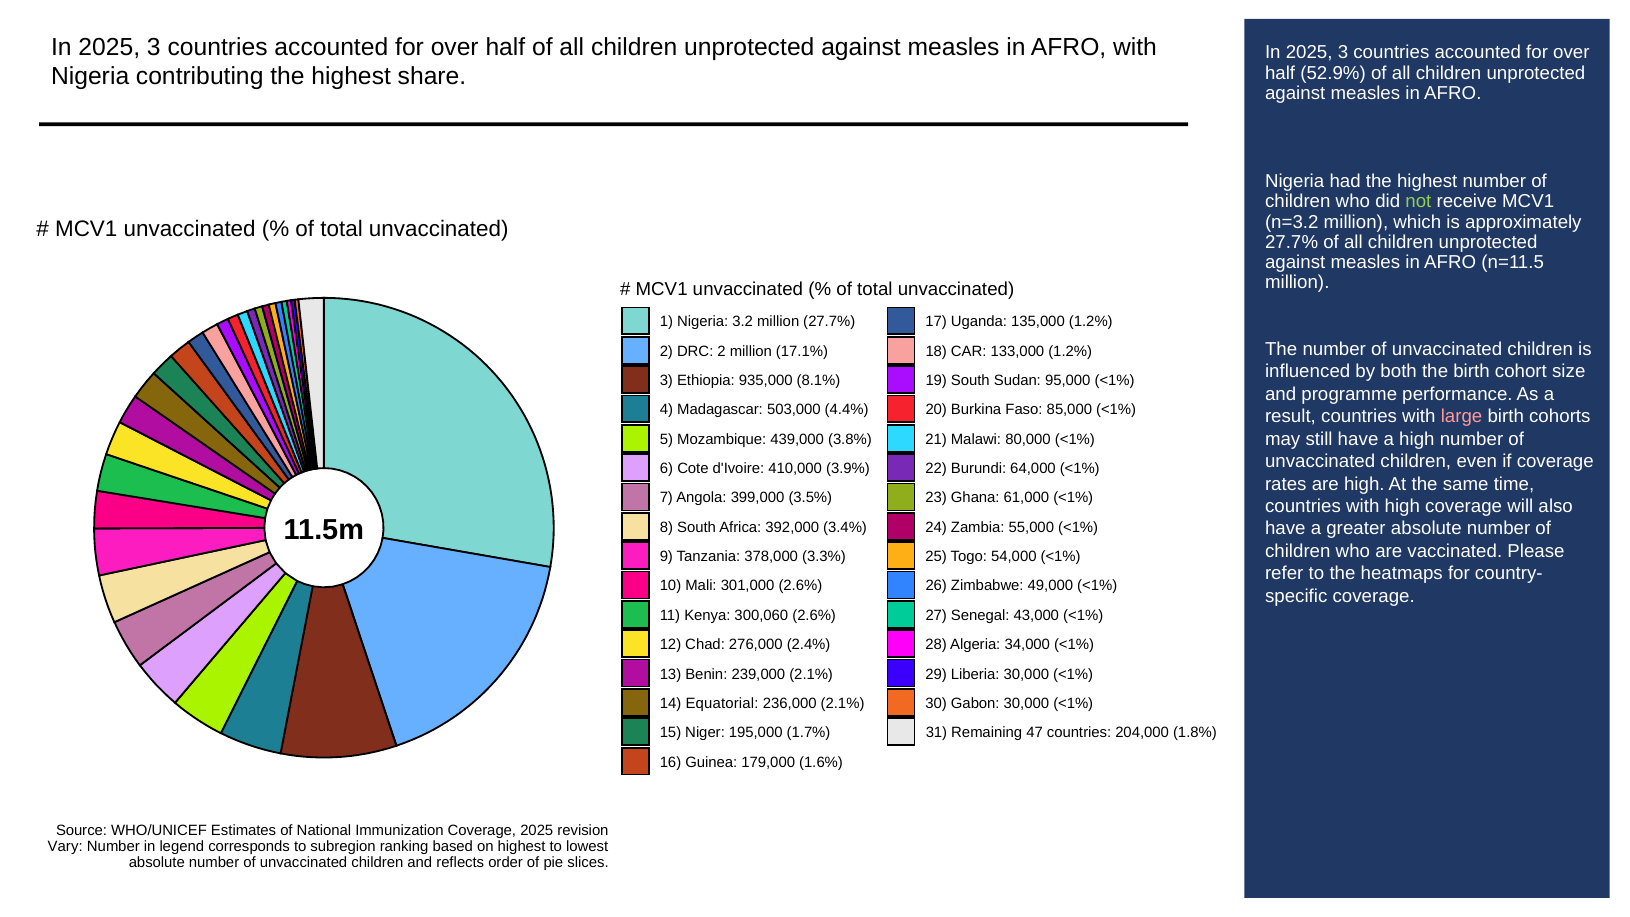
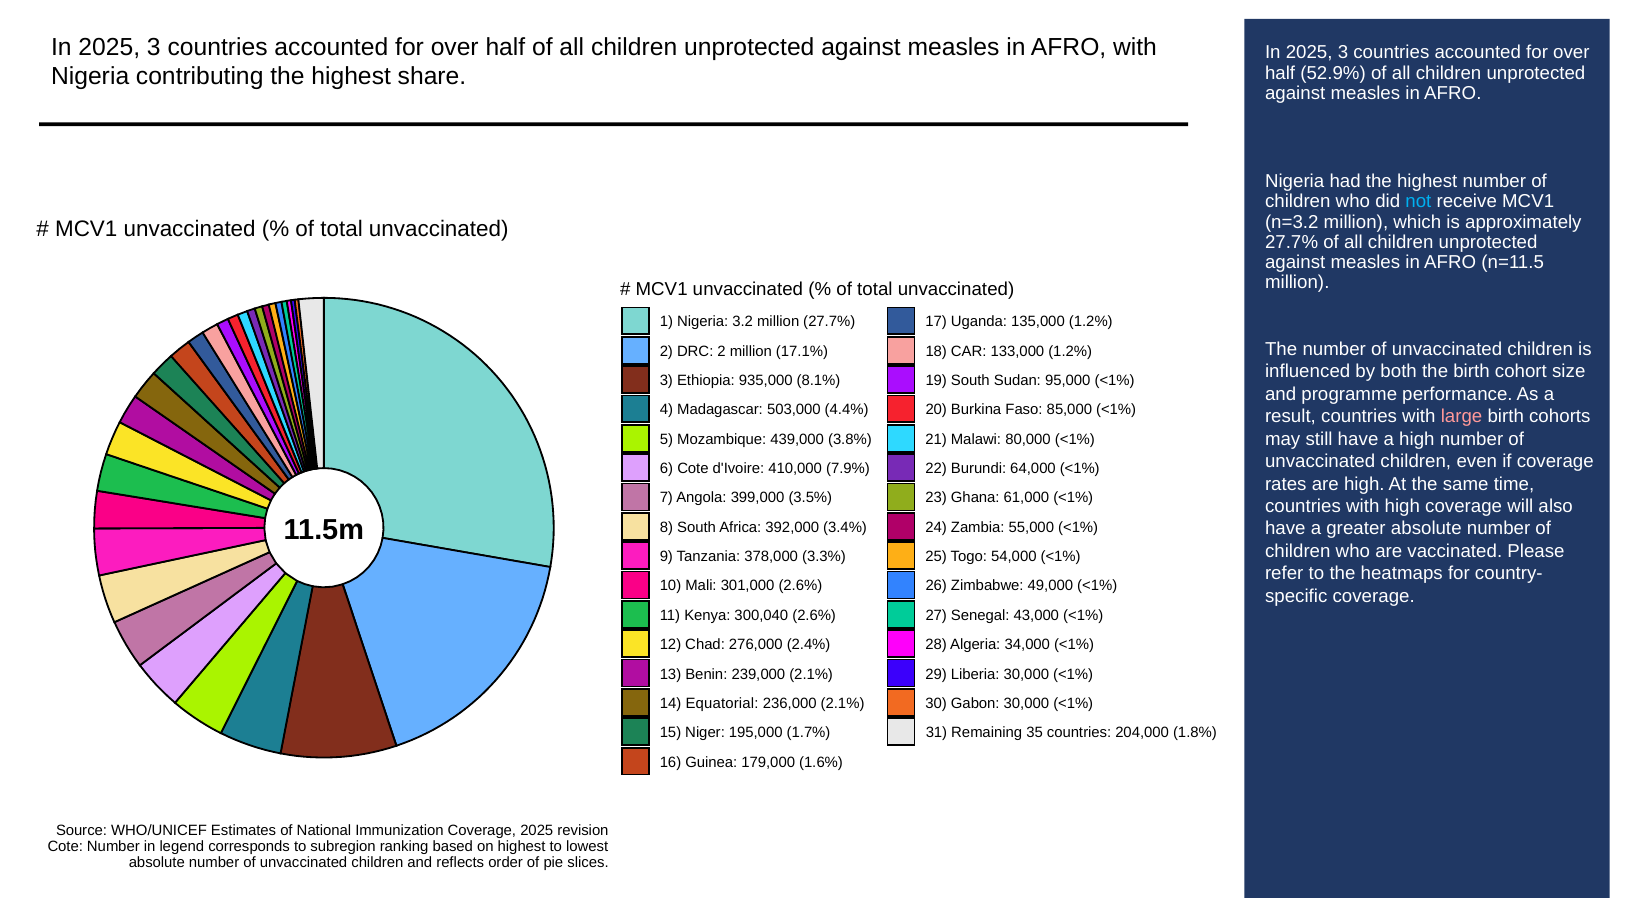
not colour: light green -> light blue (1418, 202)
3.9%: 3.9% -> 7.9% (848, 469)
300,060: 300,060 -> 300,040 (761, 615)
47: 47 -> 35 (1035, 733)
Vary: Vary -> Cote (65, 847)
